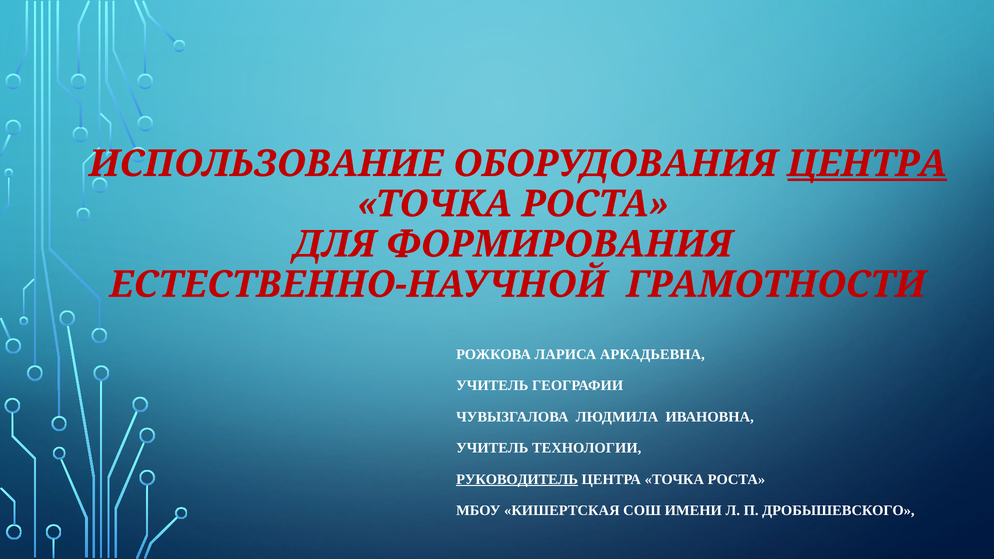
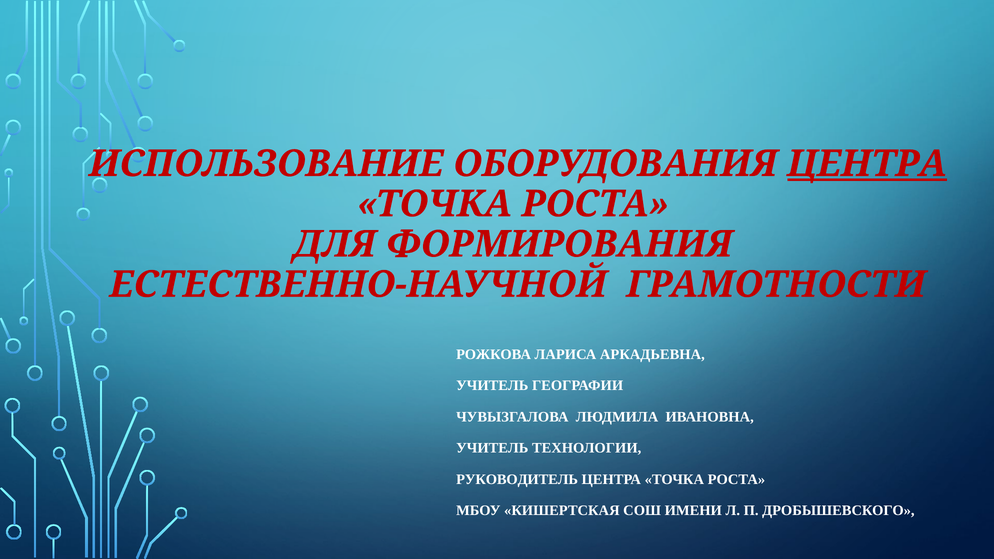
РУКОВОДИТЕЛЬ underline: present -> none (517, 479)
